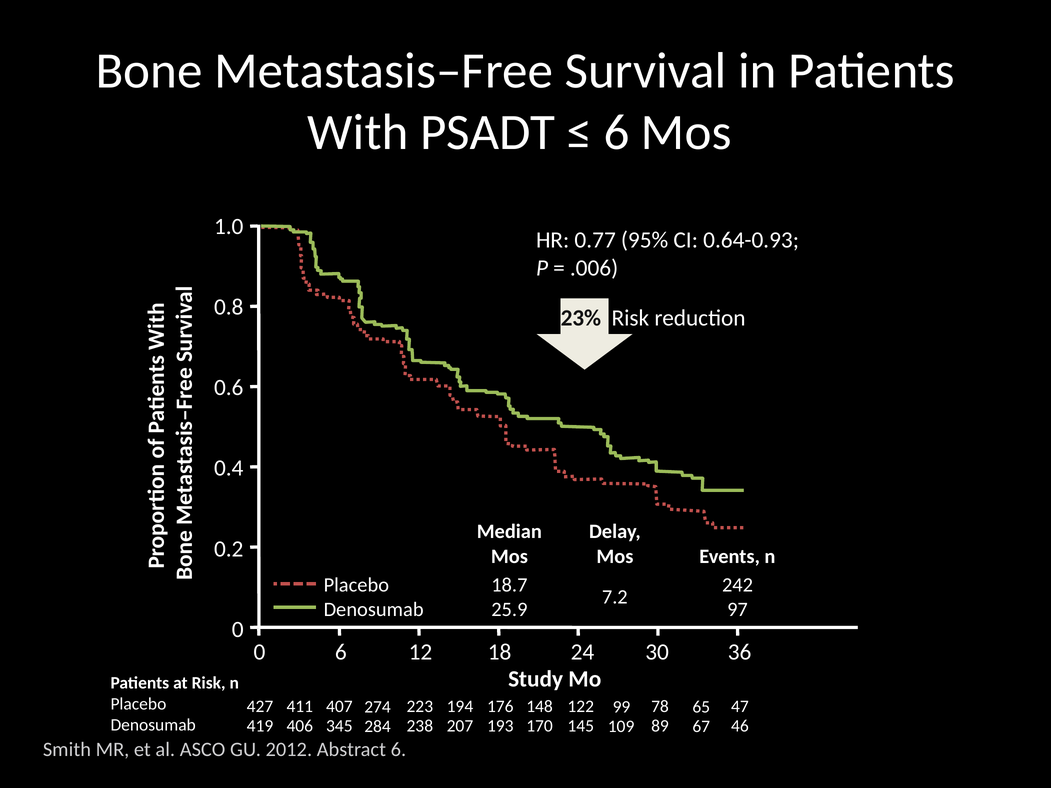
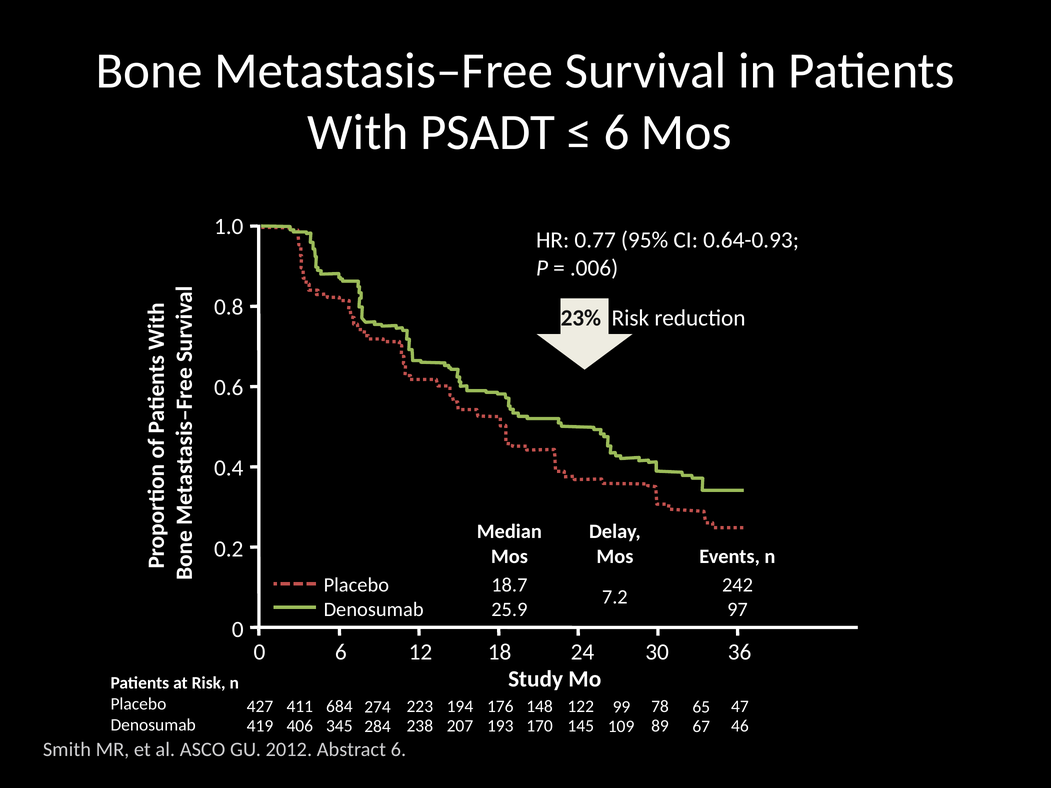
407: 407 -> 684 (339, 707)
